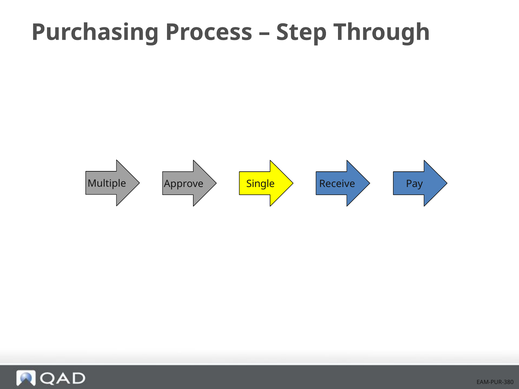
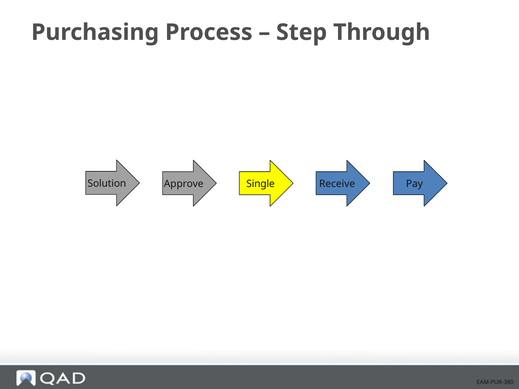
Multiple: Multiple -> Solution (107, 184)
